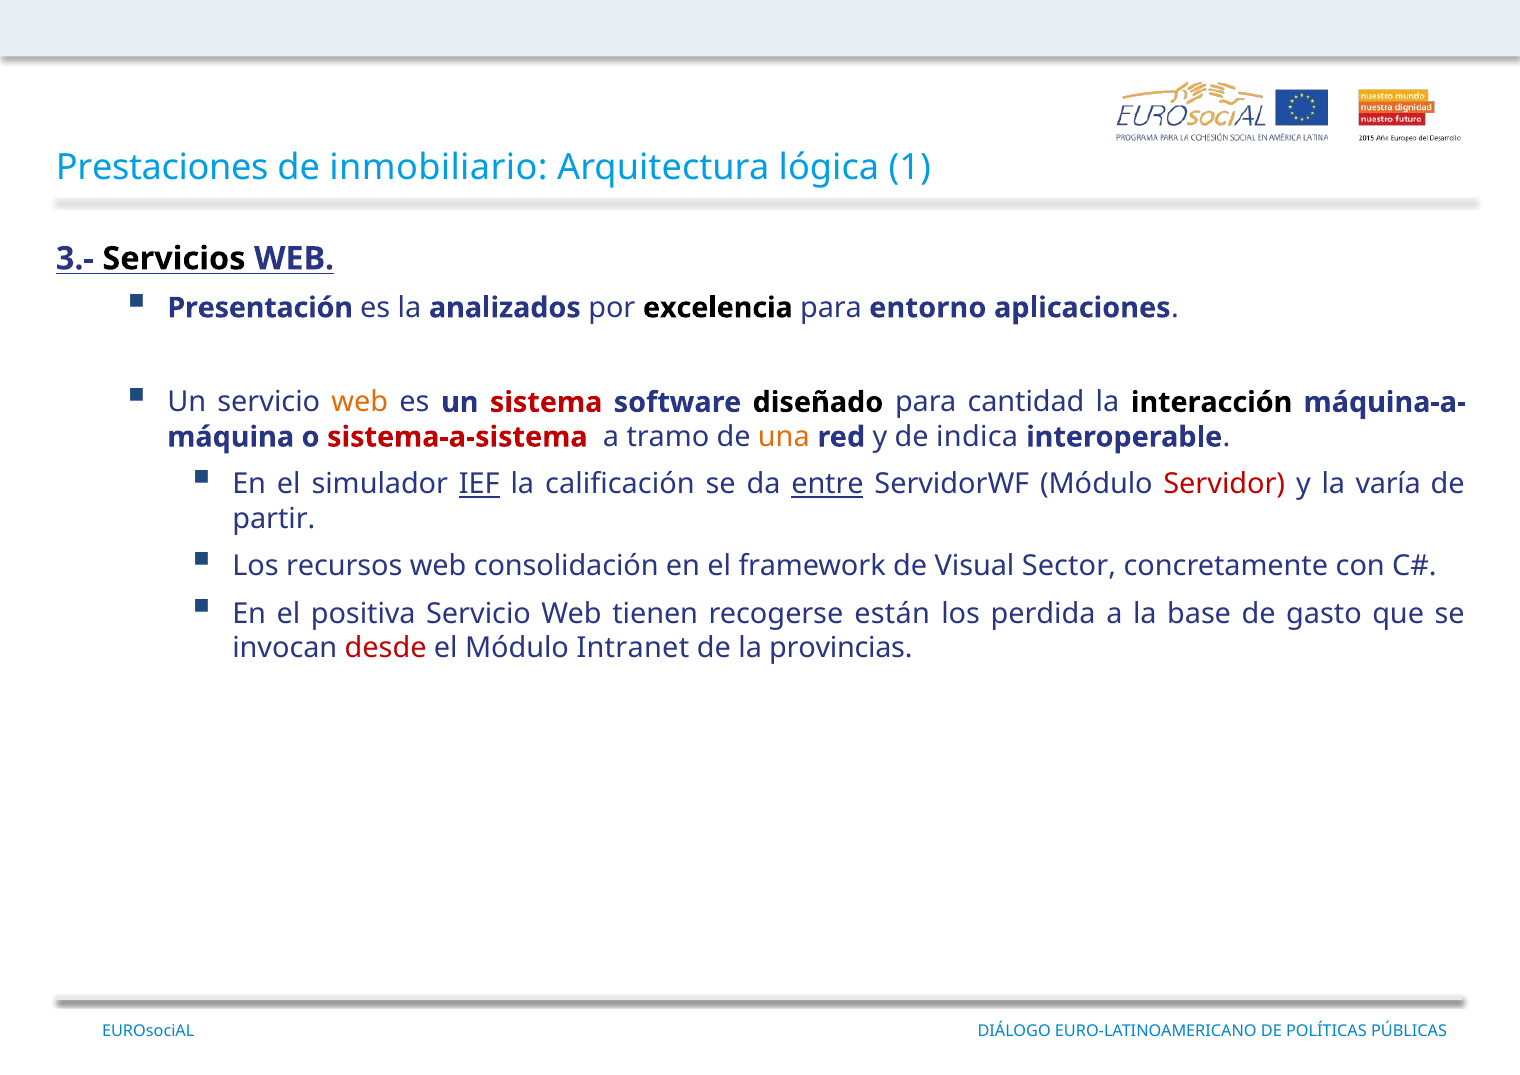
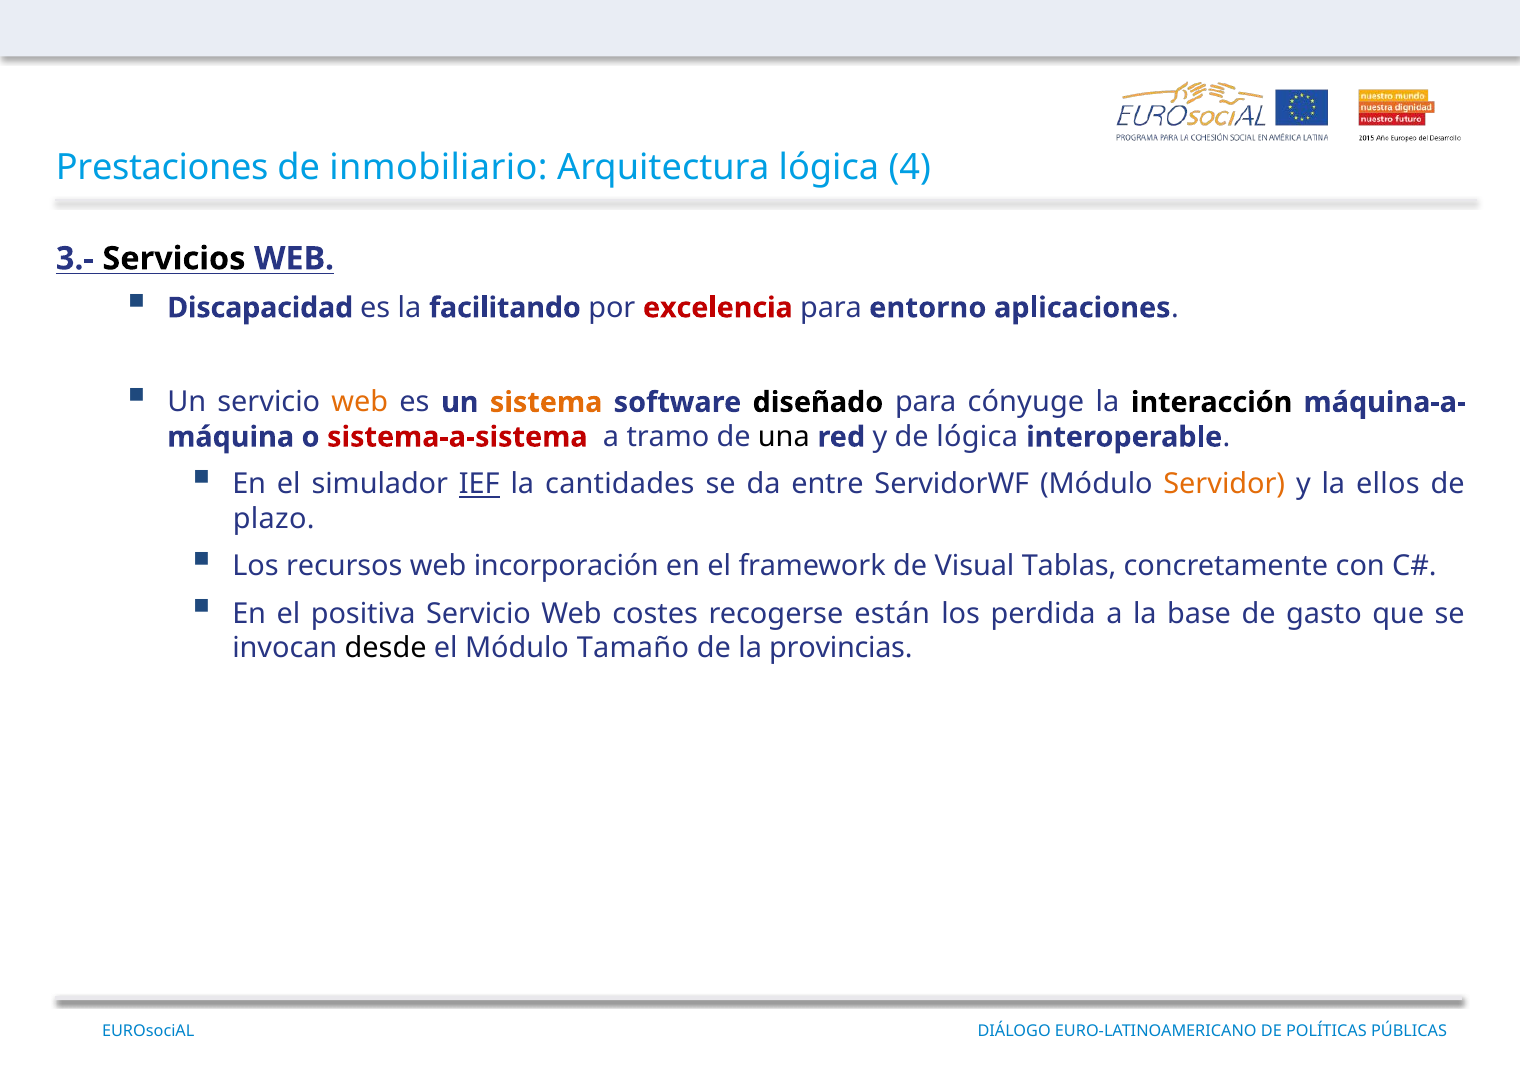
1: 1 -> 4 (910, 168)
Presentación: Presentación -> Discapacidad (260, 308)
analizados: analizados -> facilitando (505, 308)
excelencia colour: black -> red (718, 308)
sistema colour: red -> orange (546, 403)
cantidad: cantidad -> cónyuge (1026, 403)
una colour: orange -> black (784, 437)
de indica: indica -> lógica (977, 437)
calificación: calificación -> cantidades (620, 485)
entre underline: present -> none (827, 485)
Servidor colour: red -> orange (1224, 485)
varía: varía -> ellos (1388, 485)
partir: partir -> plazo (274, 519)
consolidación: consolidación -> incorporación (566, 567)
Sector: Sector -> Tablas (1069, 567)
tienen: tienen -> costes (655, 614)
desde colour: red -> black (386, 648)
Intranet: Intranet -> Tamaño (633, 648)
